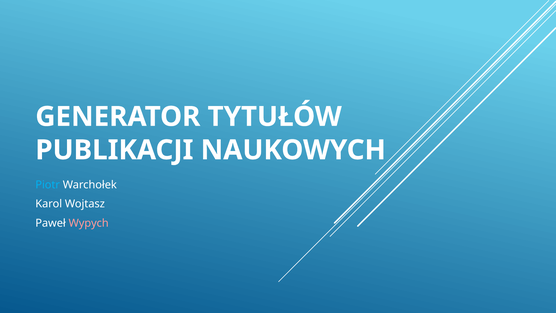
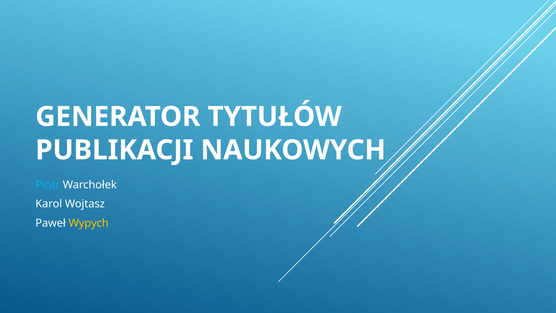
Wypych colour: pink -> yellow (89, 223)
